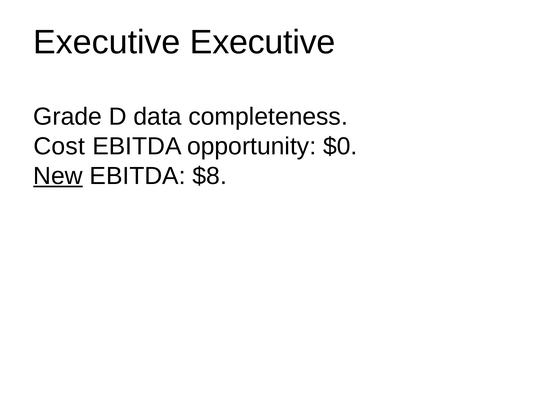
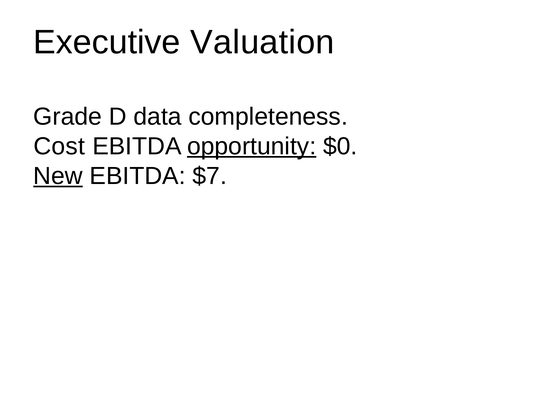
Executive Executive: Executive -> Valuation (262, 42)
opportunity underline: none -> present (252, 146)
$8: $8 -> $7 (210, 176)
